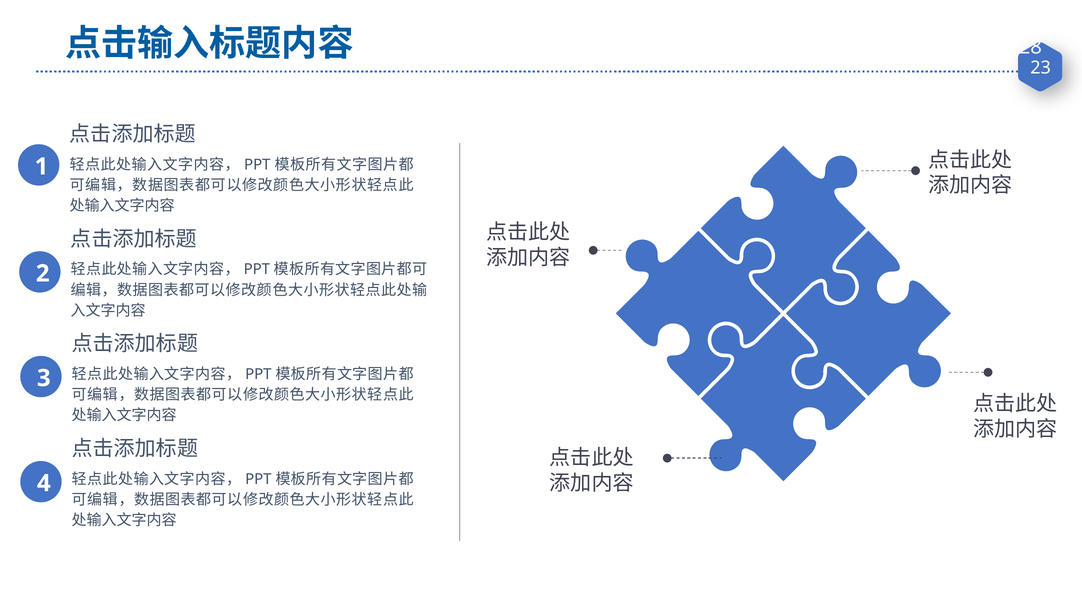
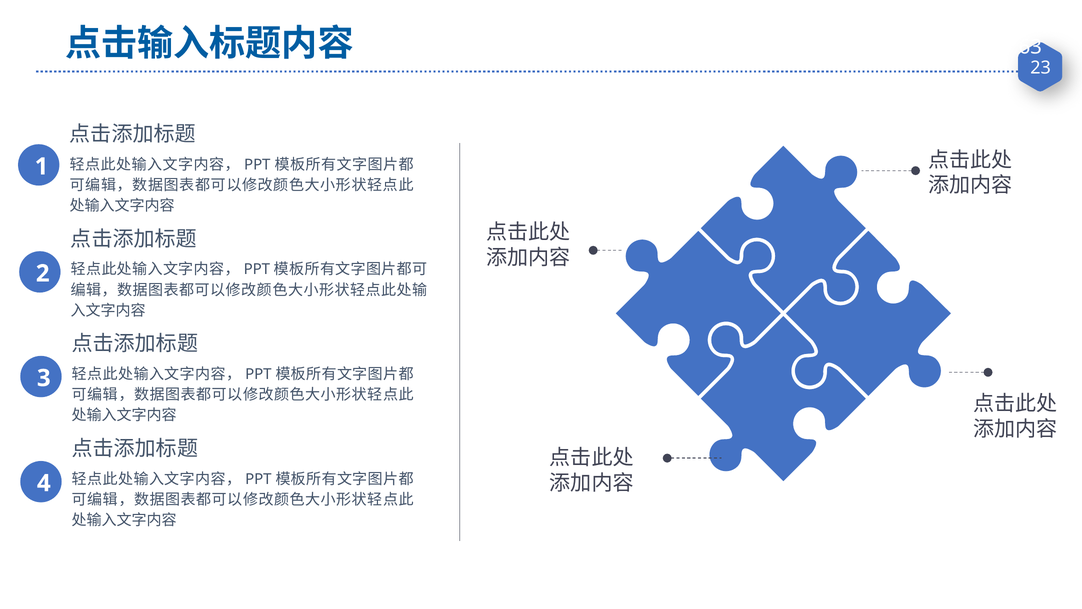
28: 28 -> 63 (1030, 47)
